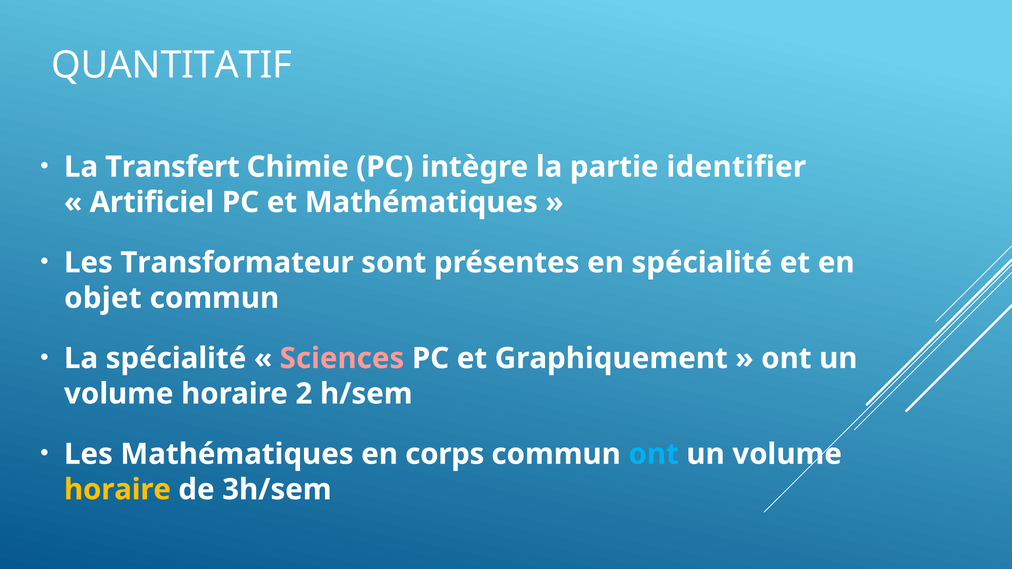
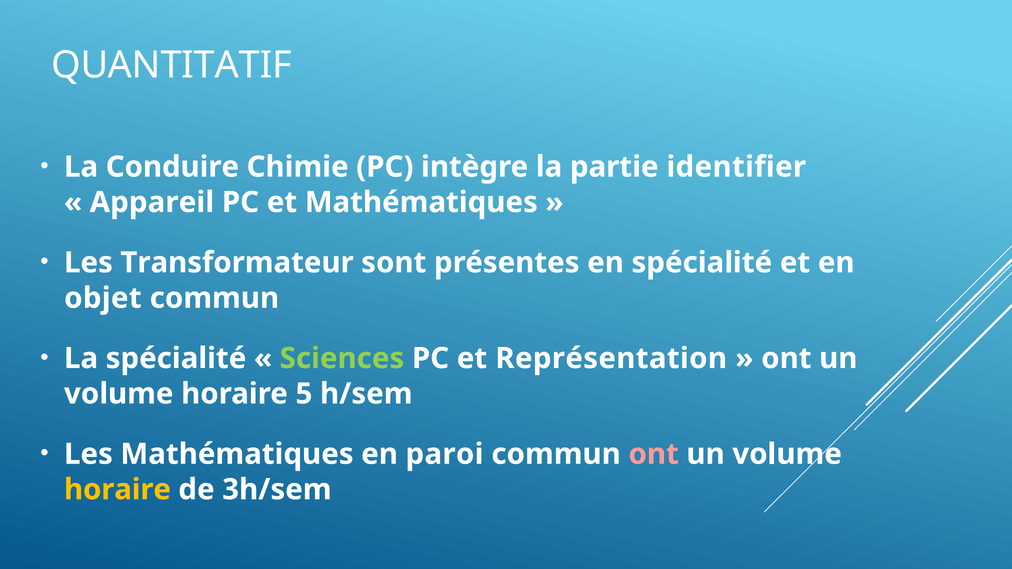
Transfert: Transfert -> Conduire (172, 167)
Artificiel: Artificiel -> Appareil (152, 202)
Sciences colour: pink -> light green (342, 359)
Graphiquement: Graphiquement -> Représentation (611, 359)
2: 2 -> 5 (304, 394)
corps: corps -> paroi (444, 454)
ont colour: light blue -> pink (654, 454)
